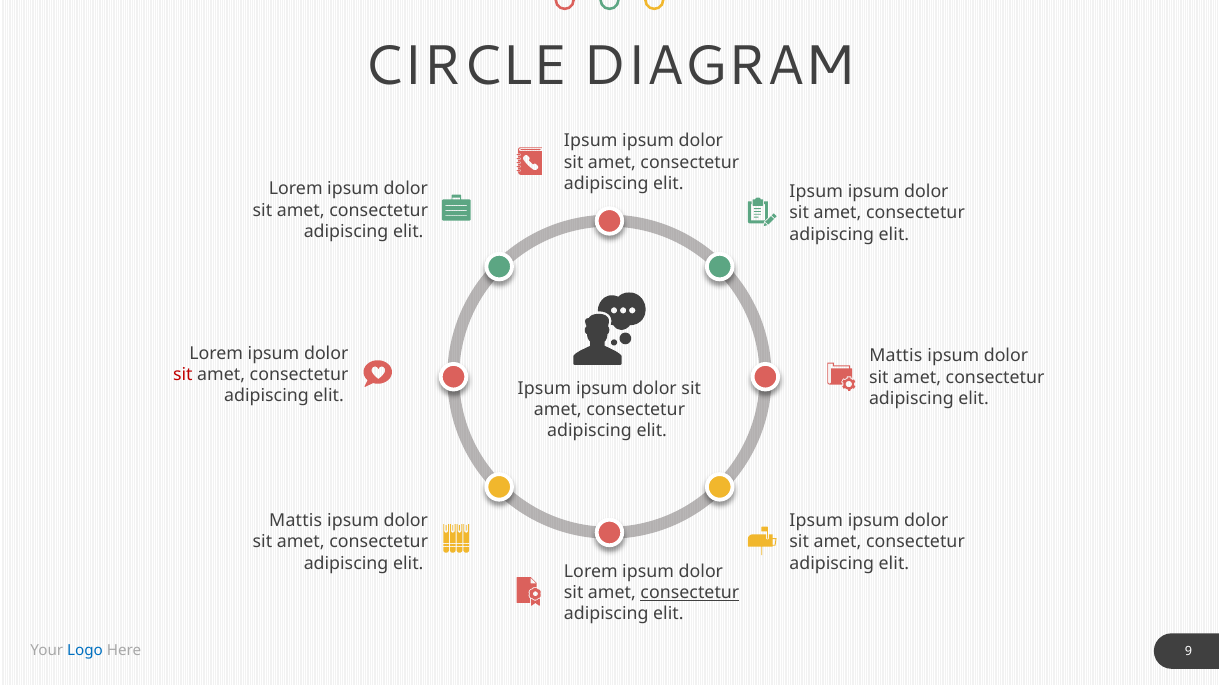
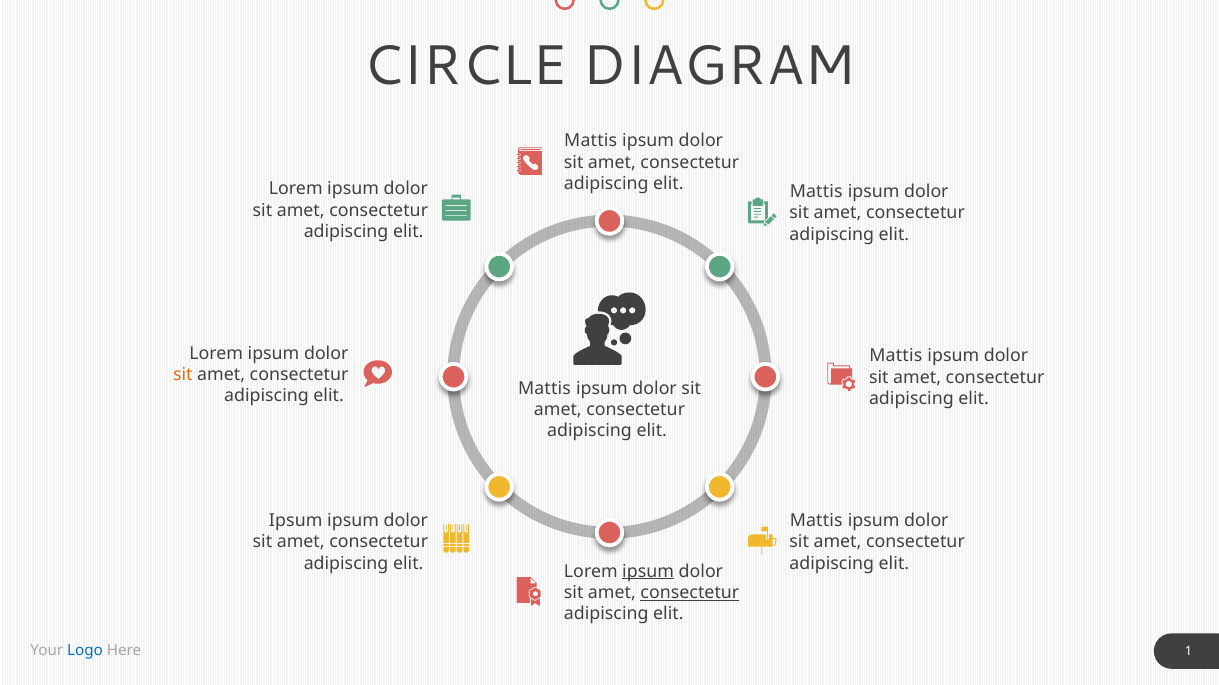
Ipsum: Ipsum -> Mattis (591, 141)
Ipsum: Ipsum -> Mattis (816, 192)
sit colour: red -> orange (183, 375)
Ipsum: Ipsum -> Mattis (544, 389)
Mattis: Mattis -> Ipsum (296, 521)
Ipsum: Ipsum -> Mattis (816, 521)
ipsum underline: none -> present (648, 572)
9: 9 -> 1 (1189, 652)
